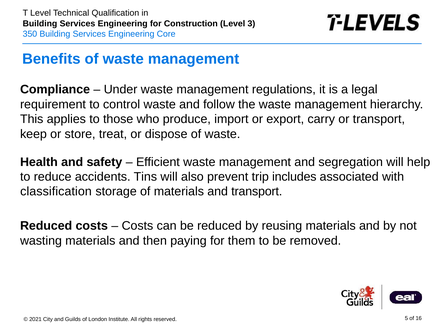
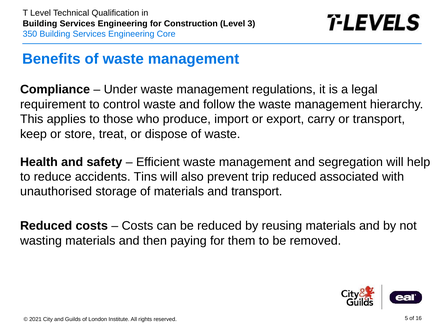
trip includes: includes -> reduced (294, 177)
classification: classification -> unauthorised (56, 192)
